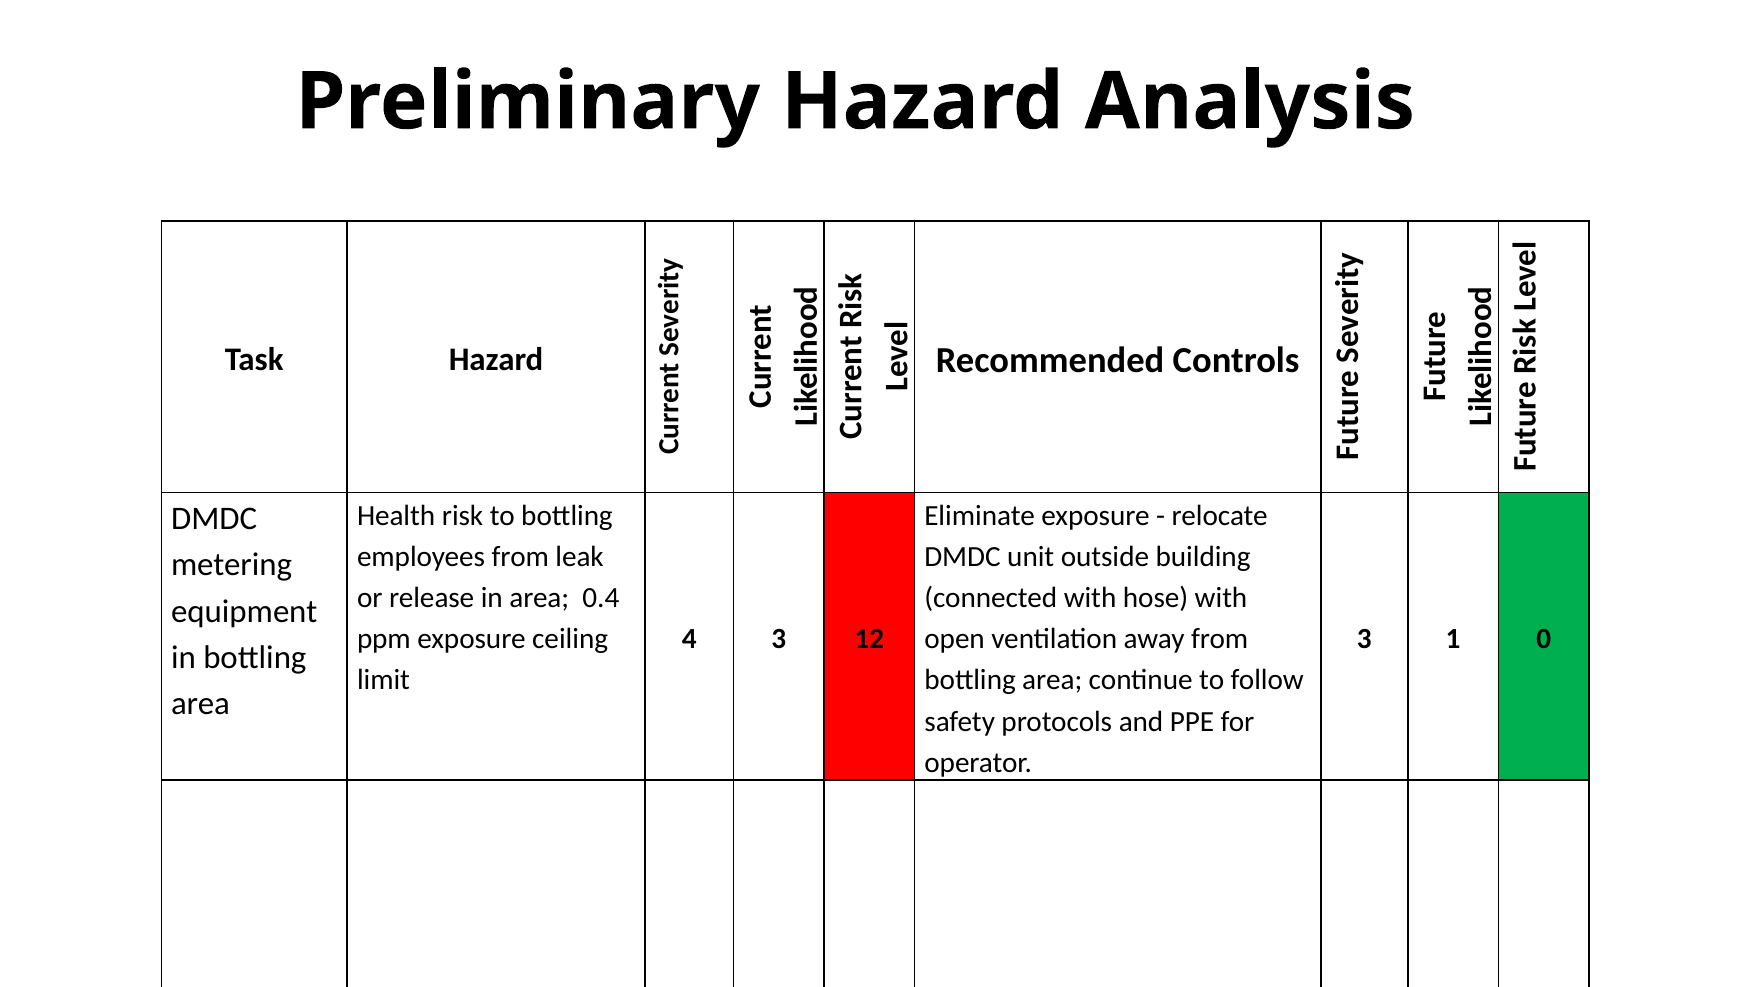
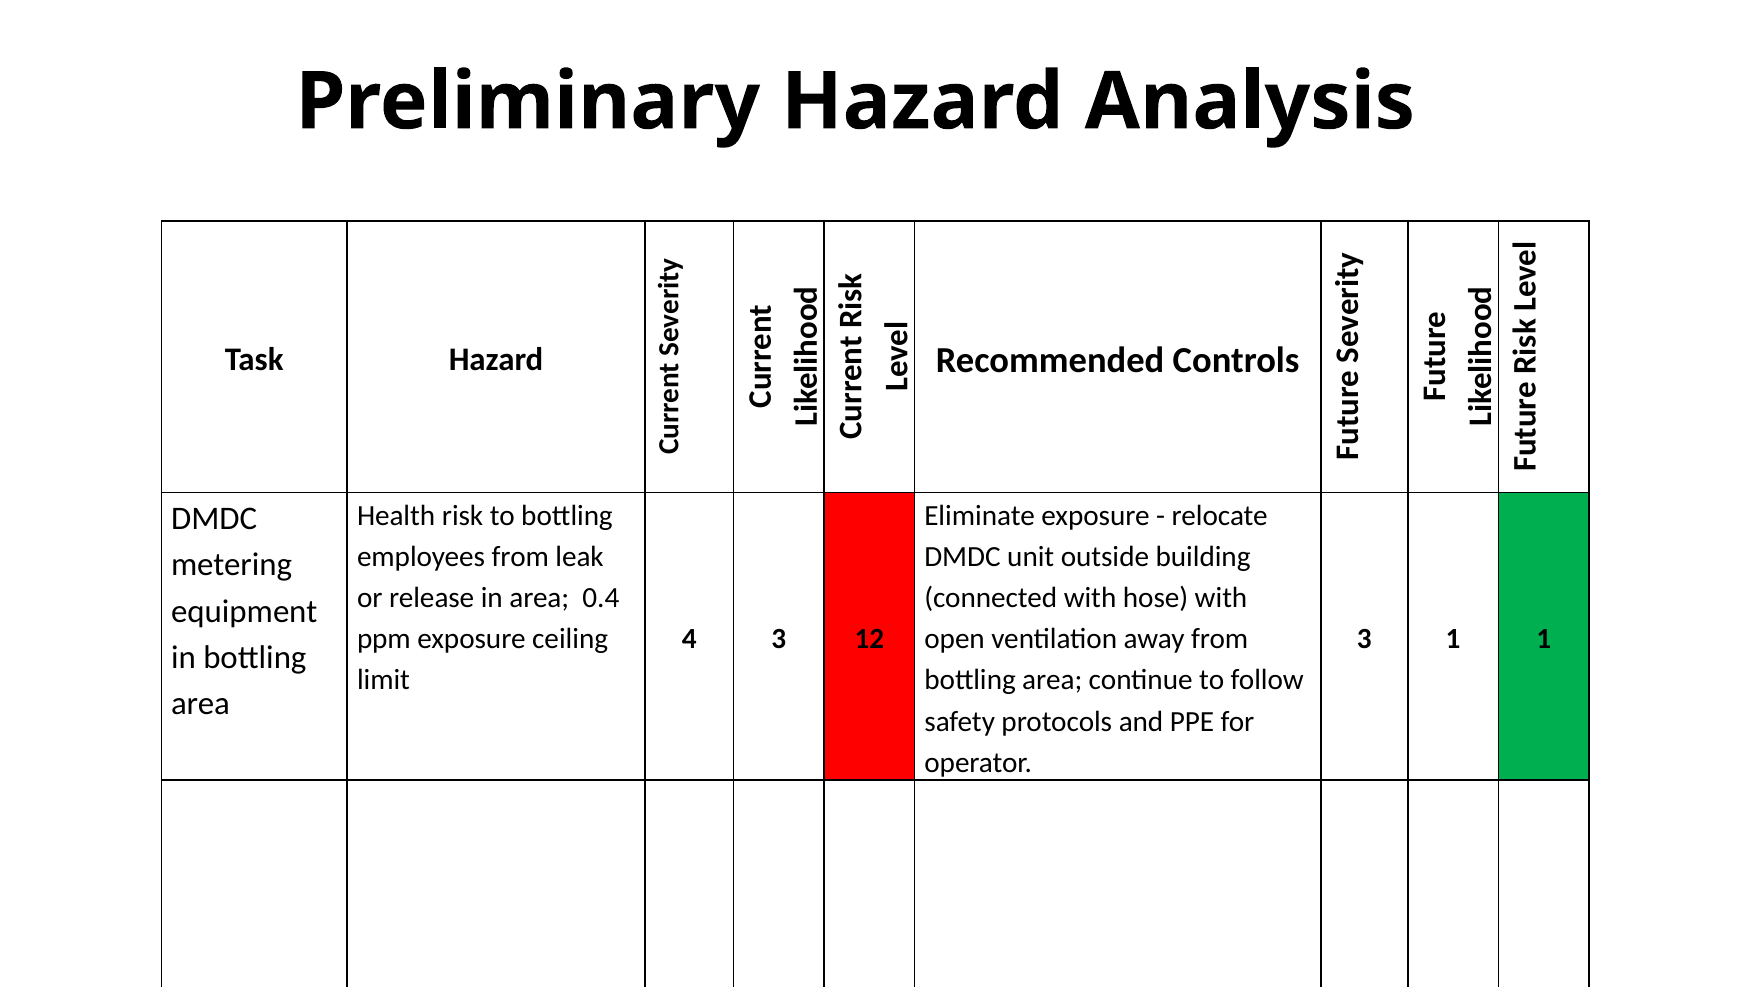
1 0: 0 -> 1 (1544, 639)
